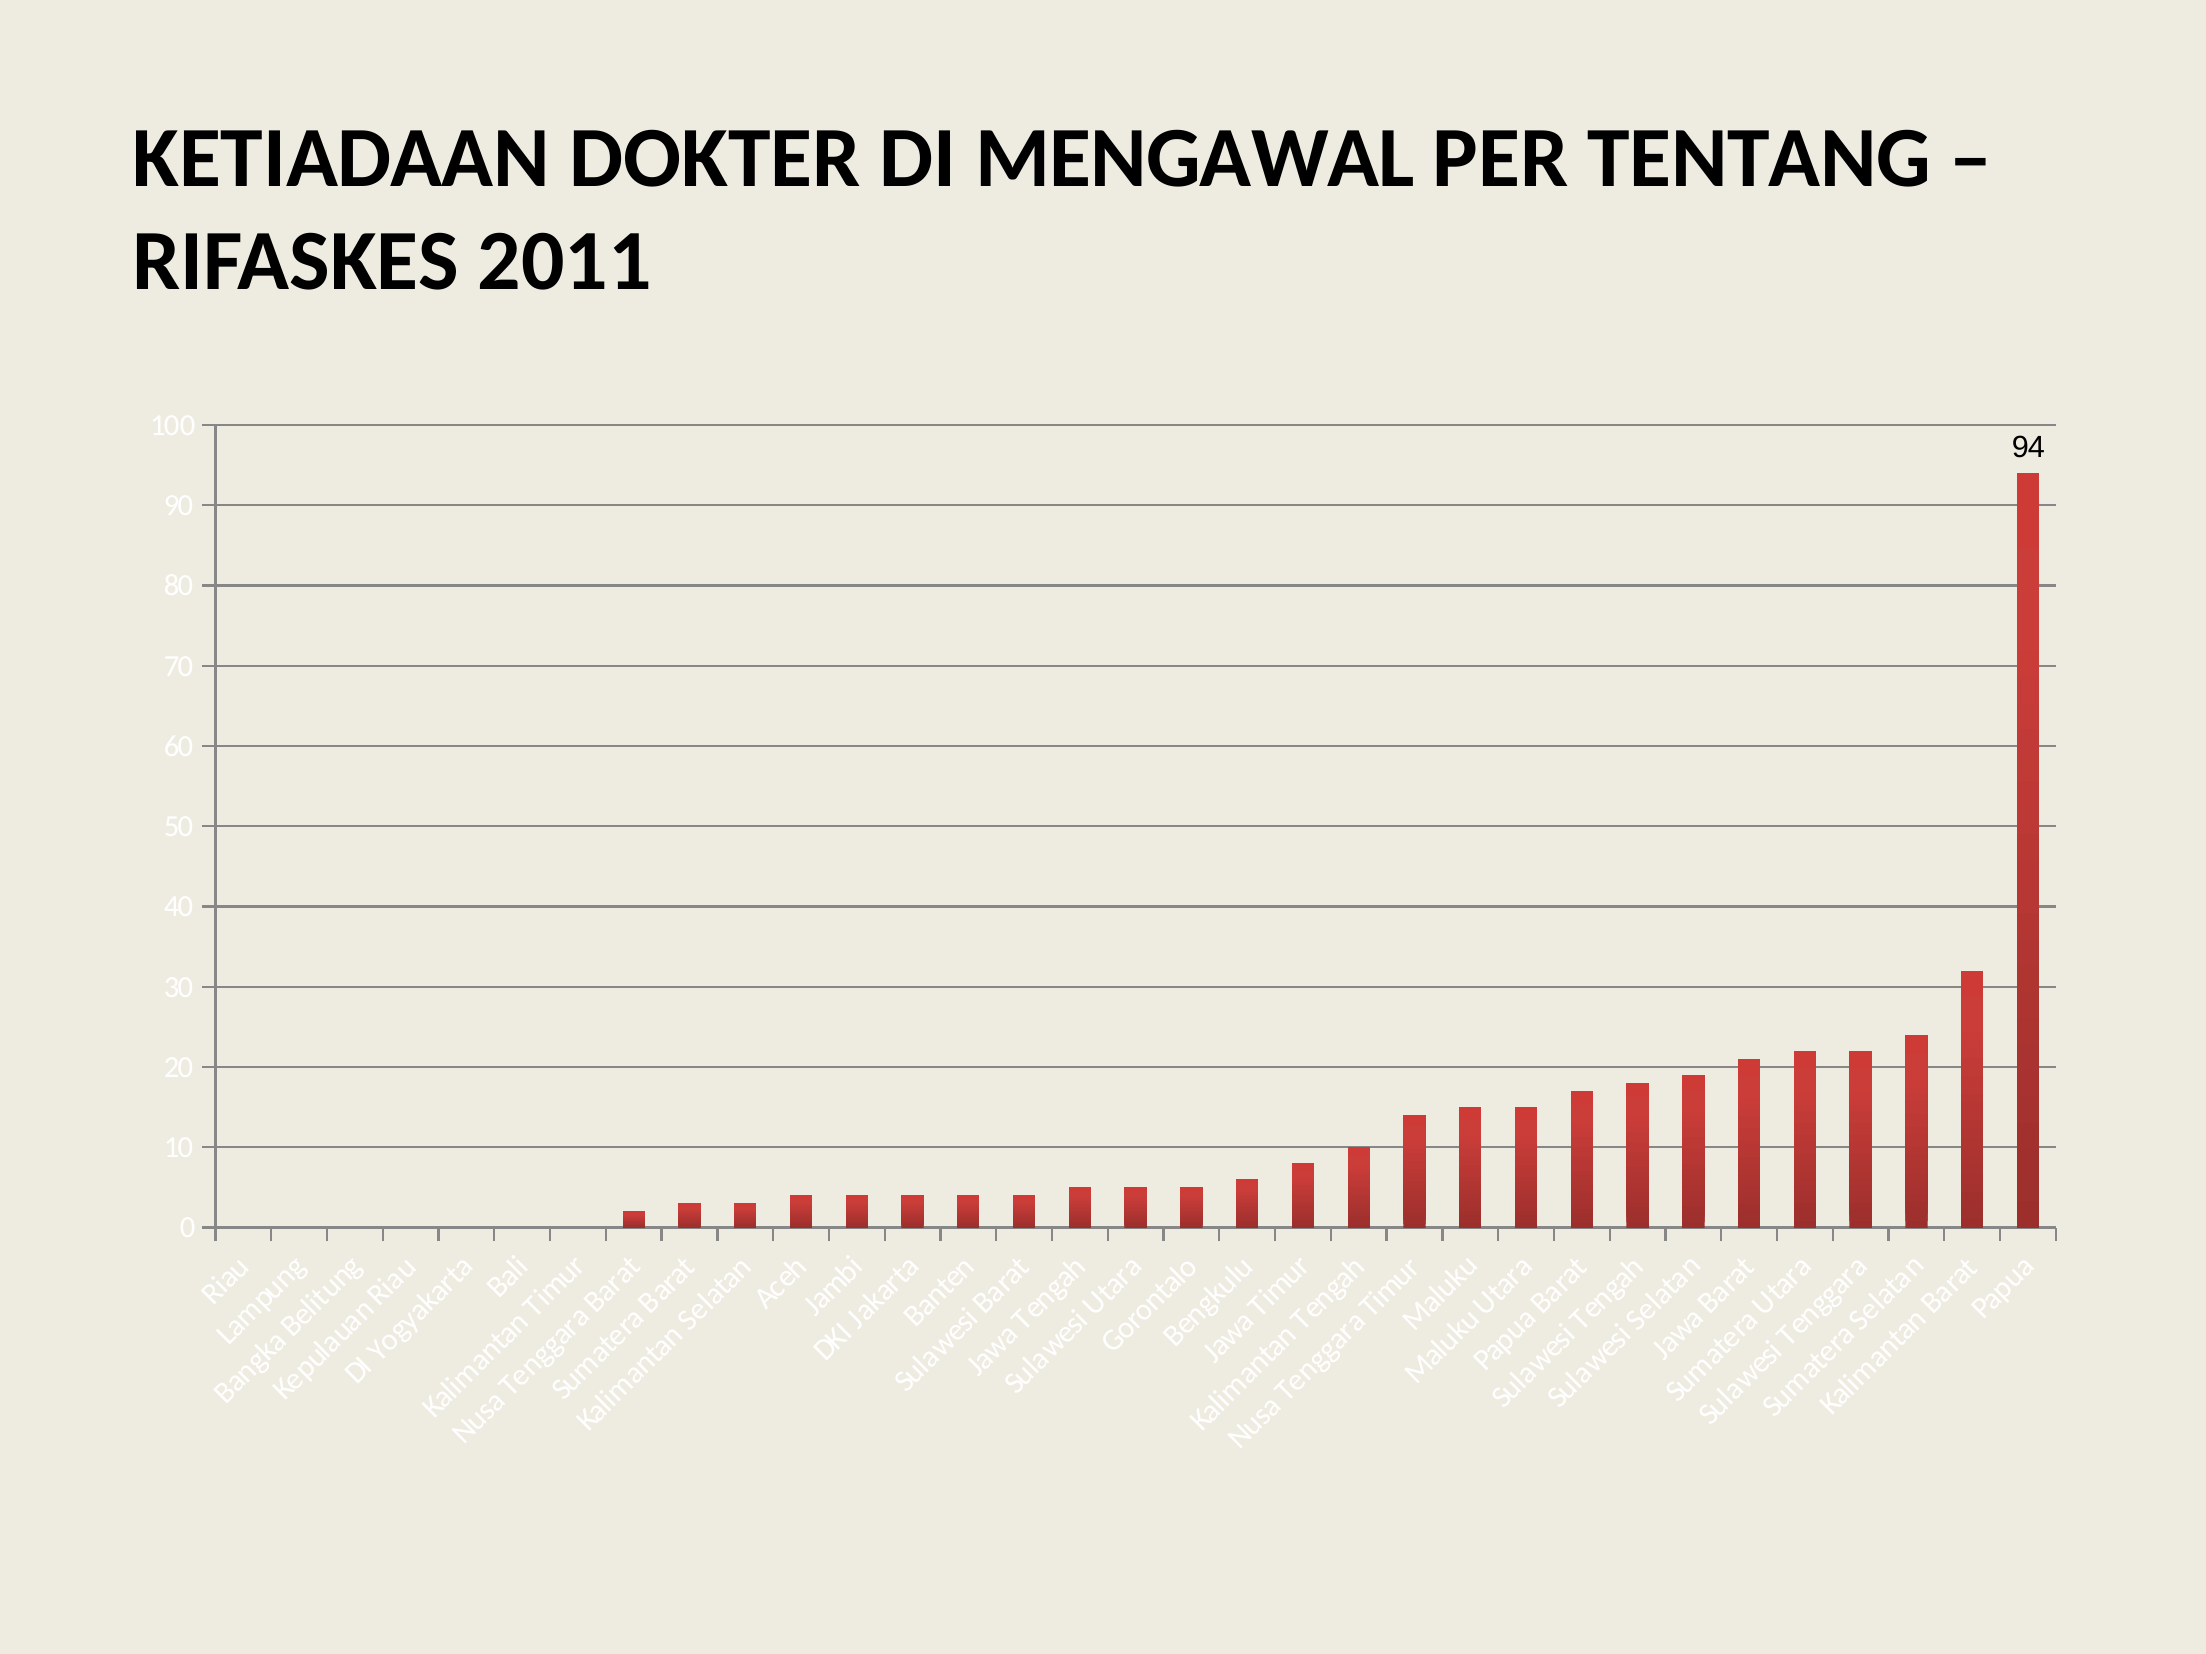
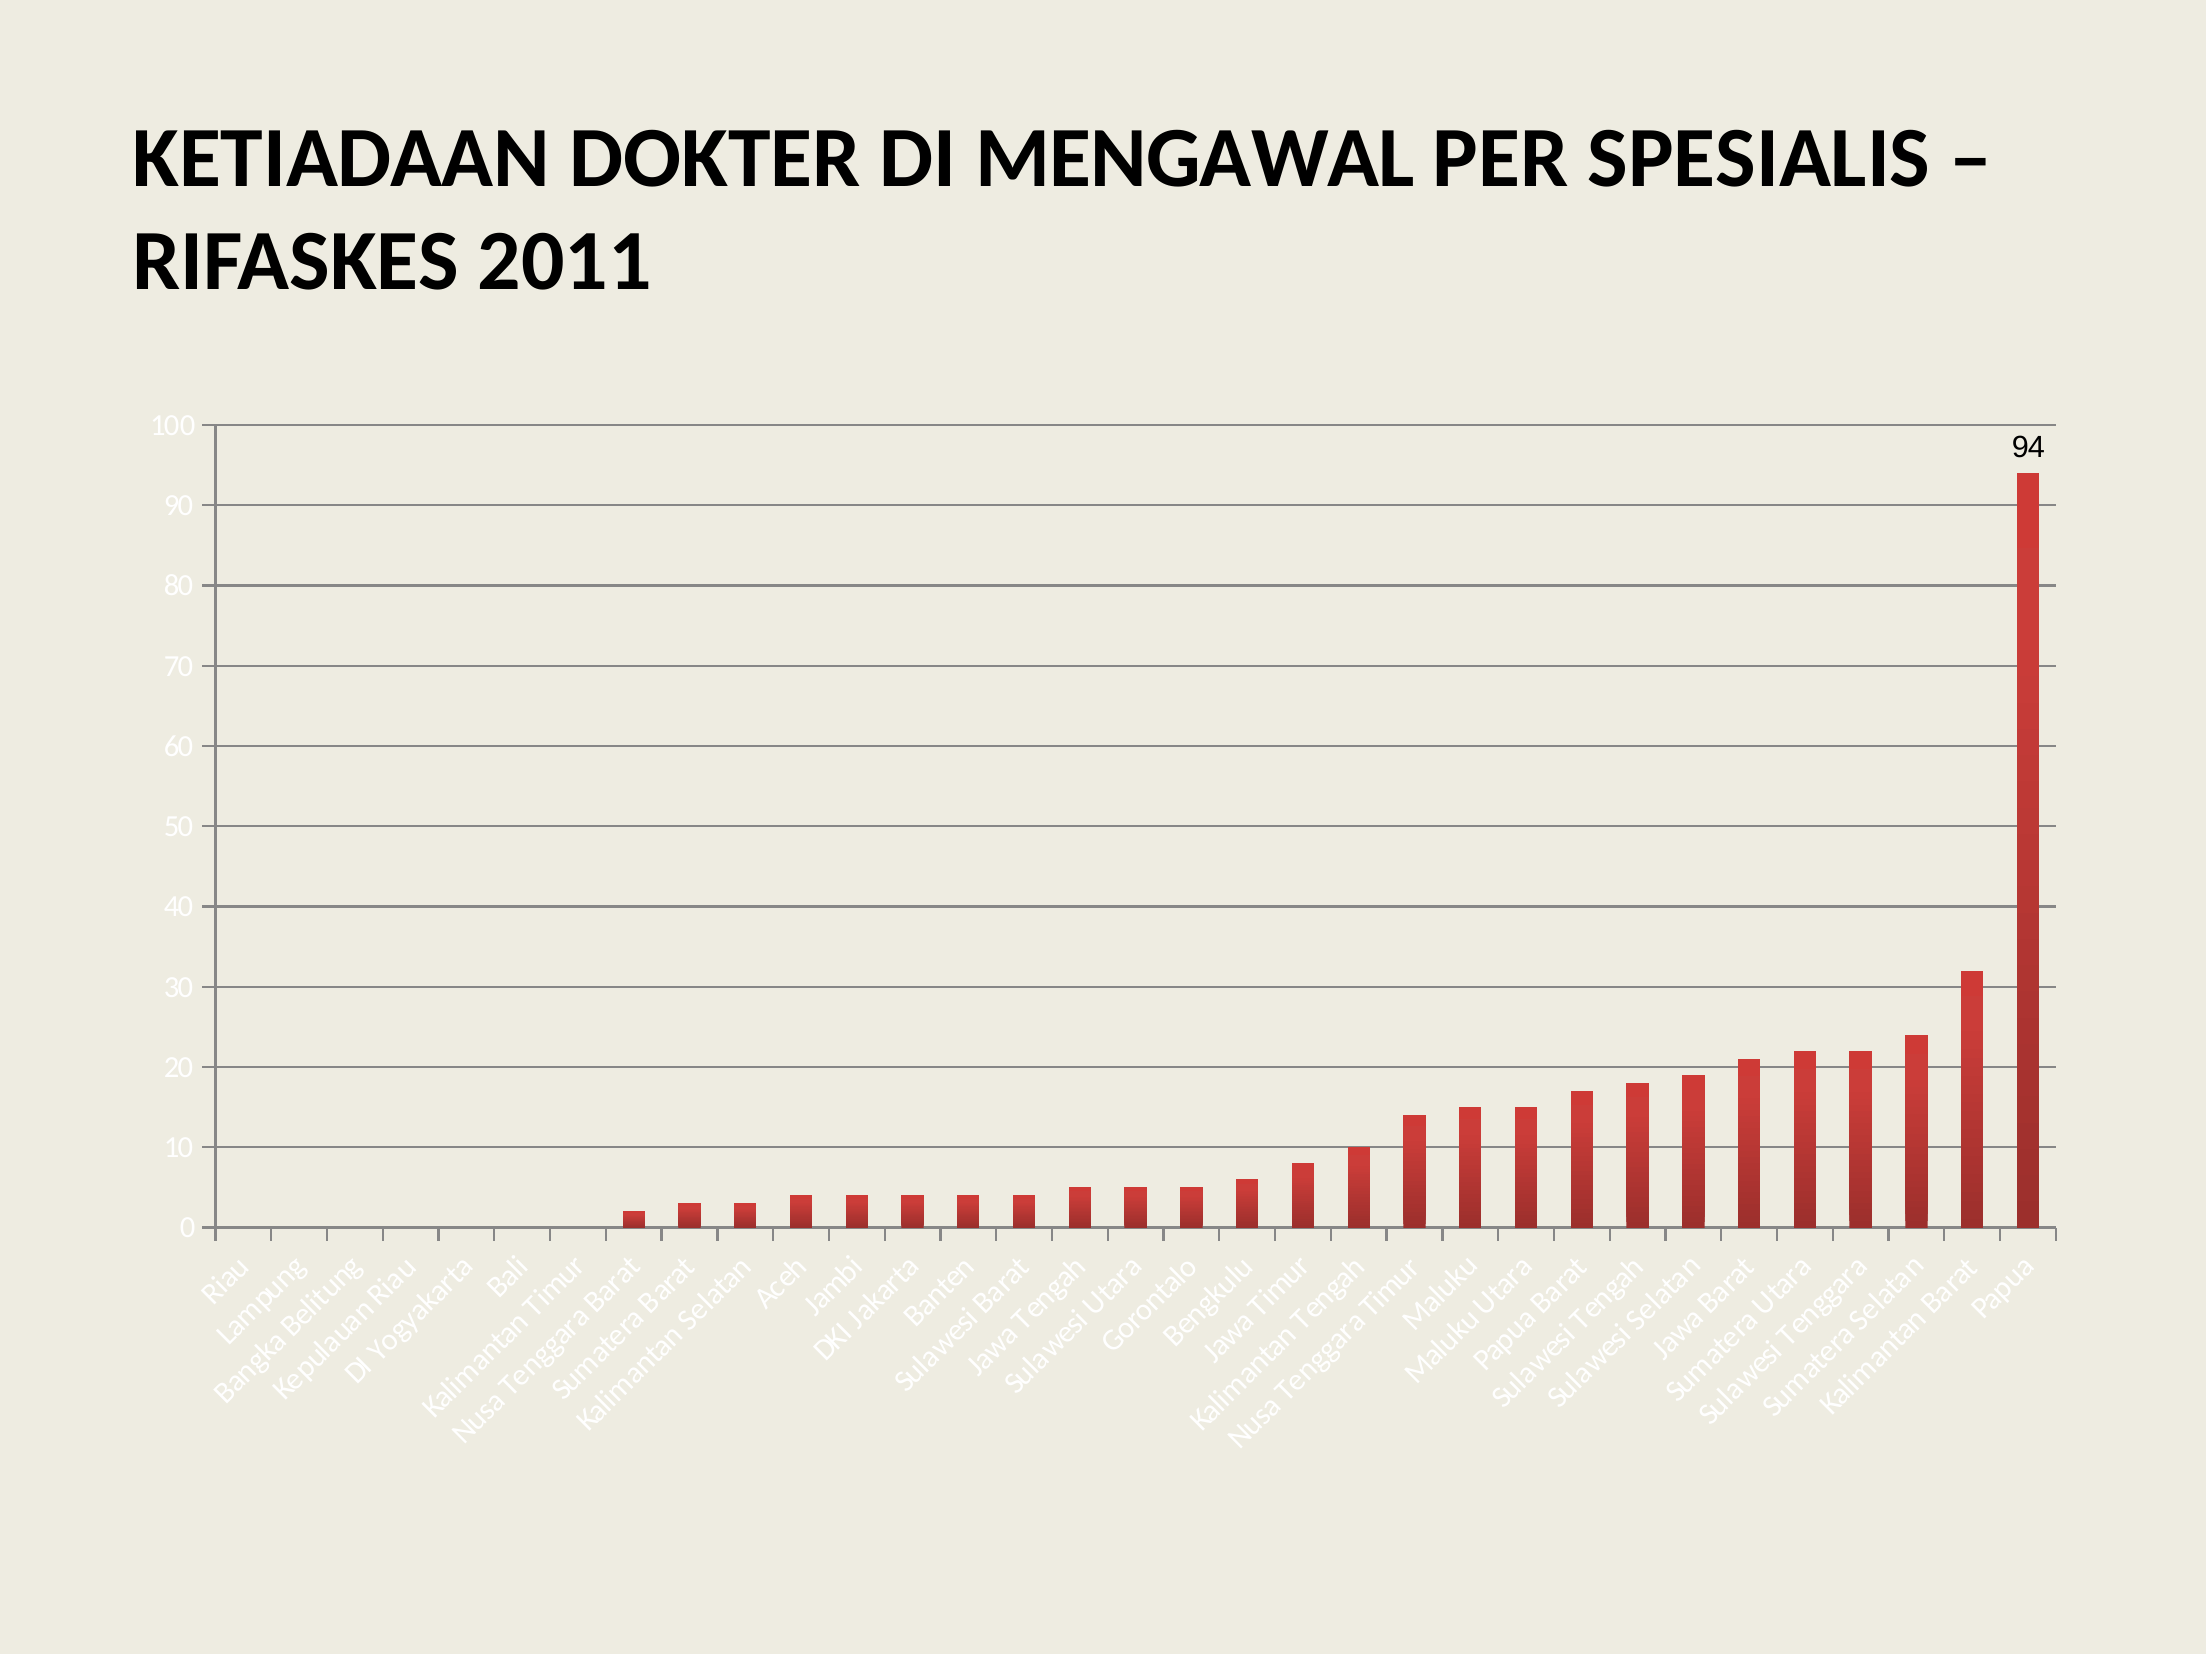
TENTANG: TENTANG -> SPESIALIS (1759, 159)
